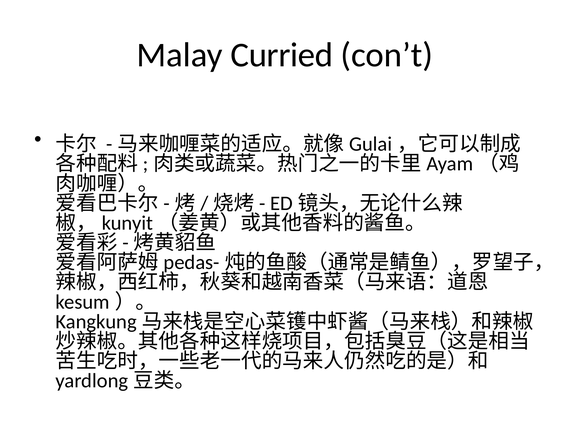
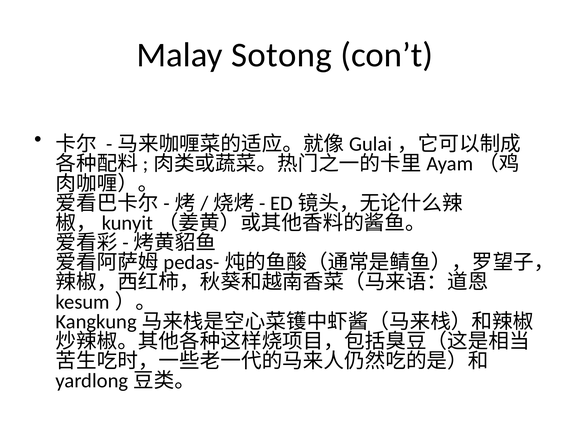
Curried: Curried -> Sotong (281, 55)
